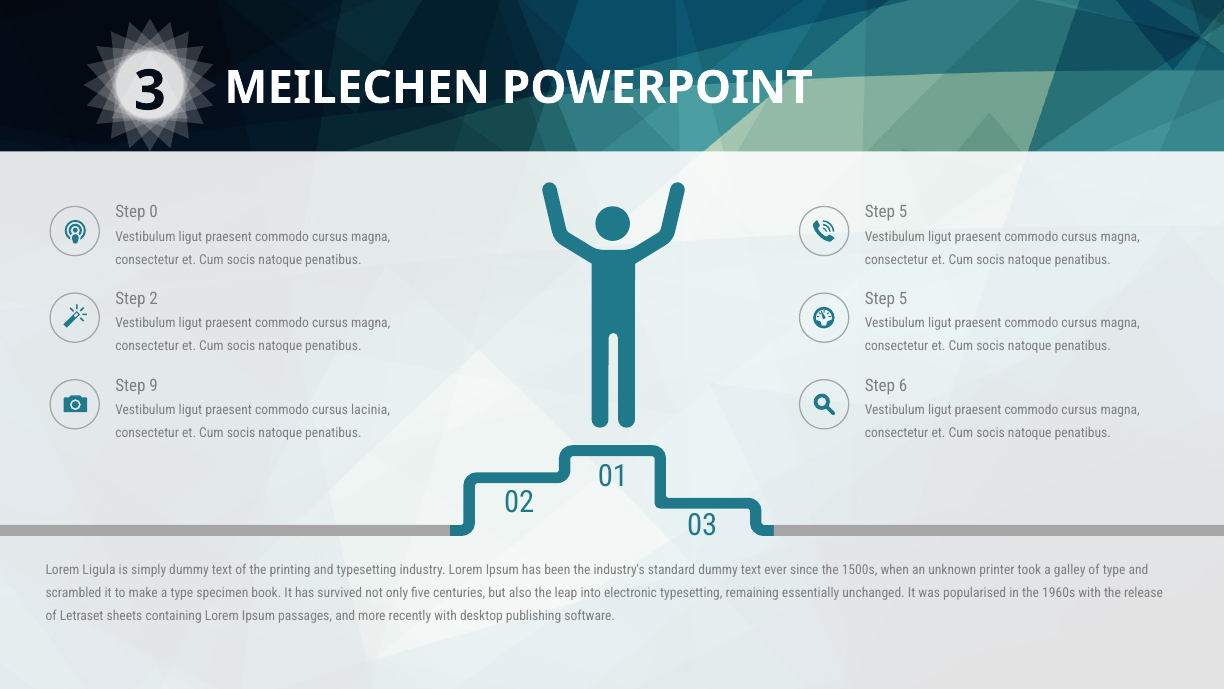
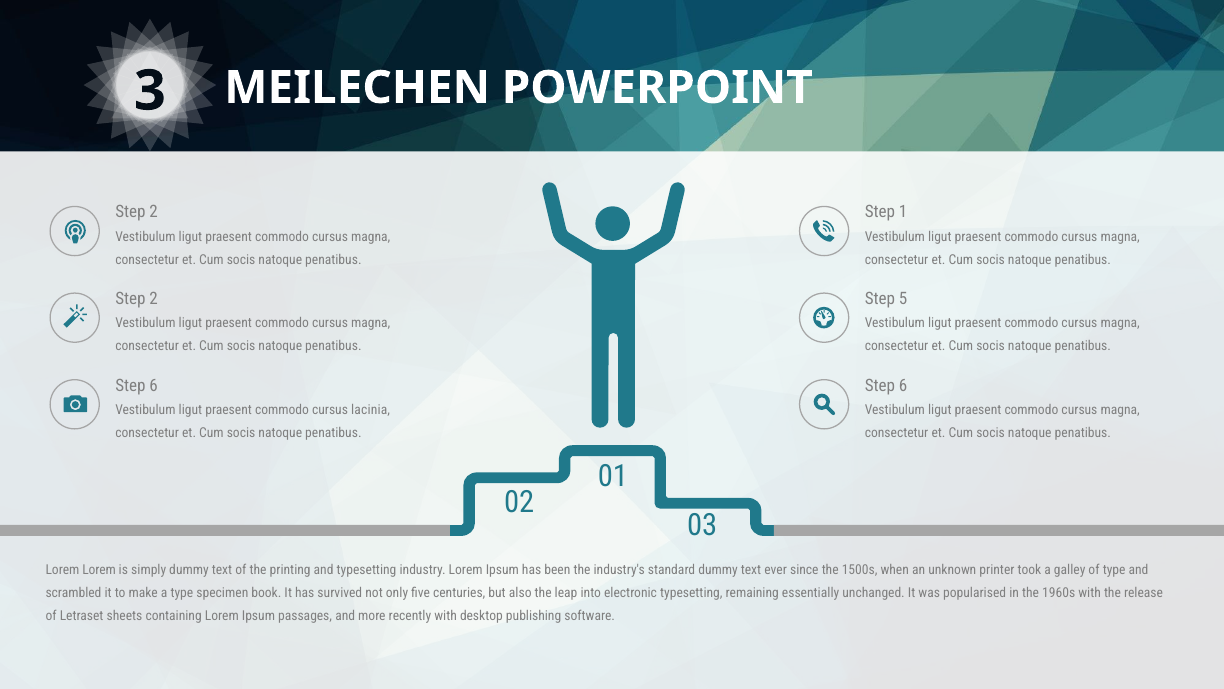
0: 0 -> 2 (154, 212)
5: 5 -> 1 (903, 212)
9: 9 -> 6 (154, 385)
Lorem Ligula: Ligula -> Lorem (99, 570)
